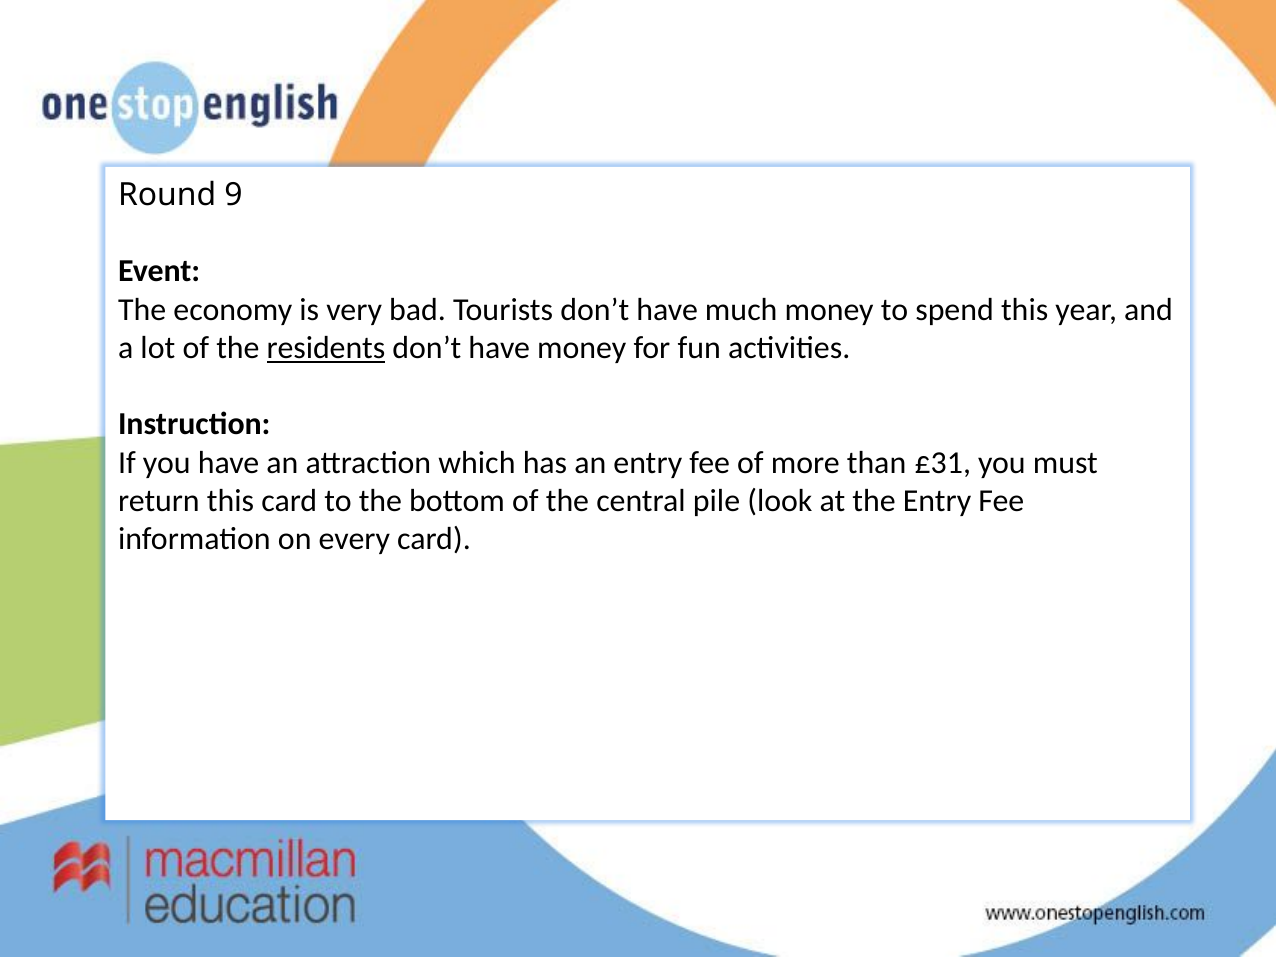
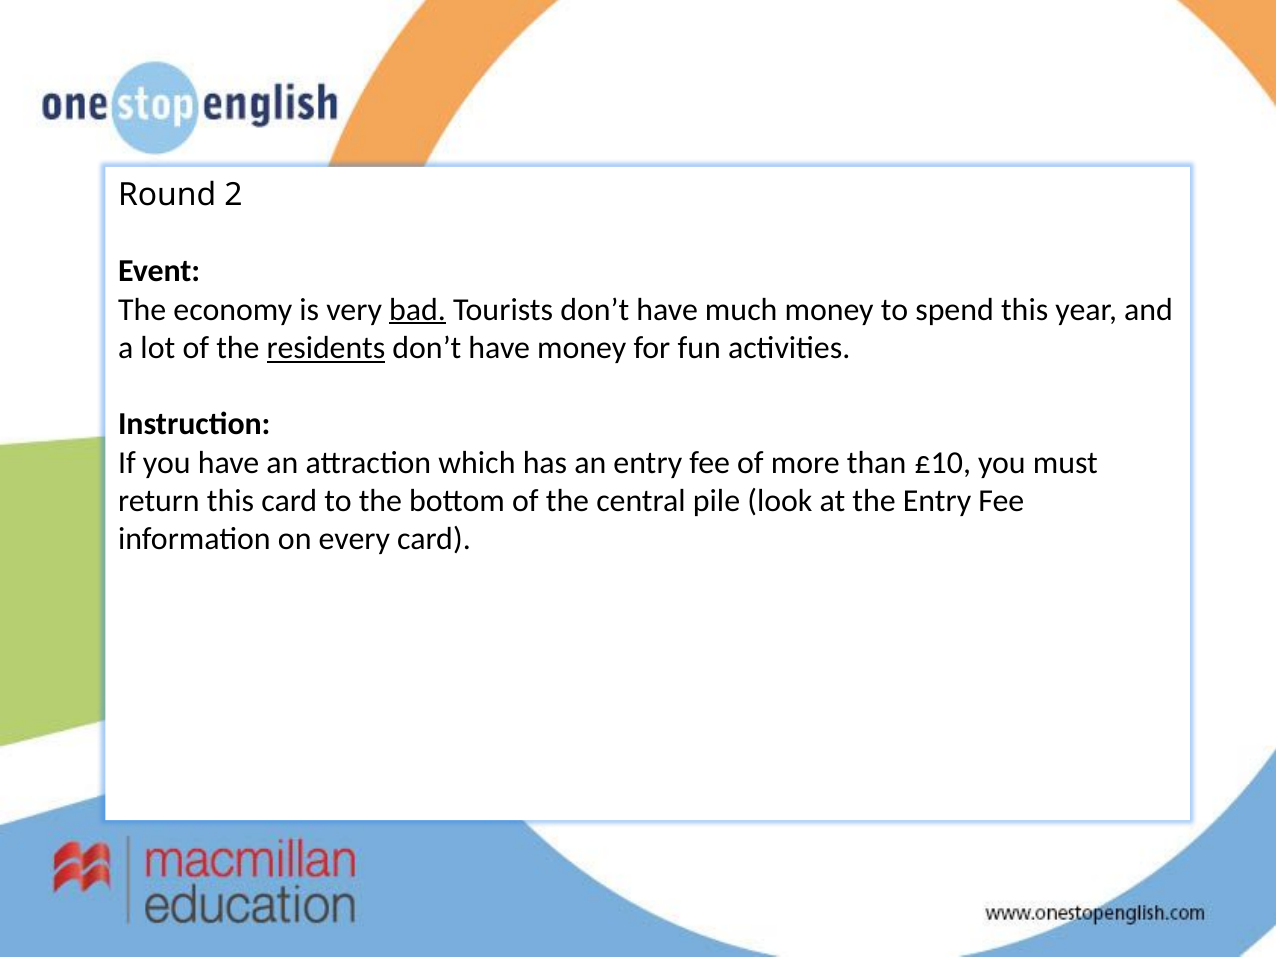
9: 9 -> 2 (234, 195)
bad underline: none -> present (417, 310)
£31: £31 -> £10 (943, 463)
